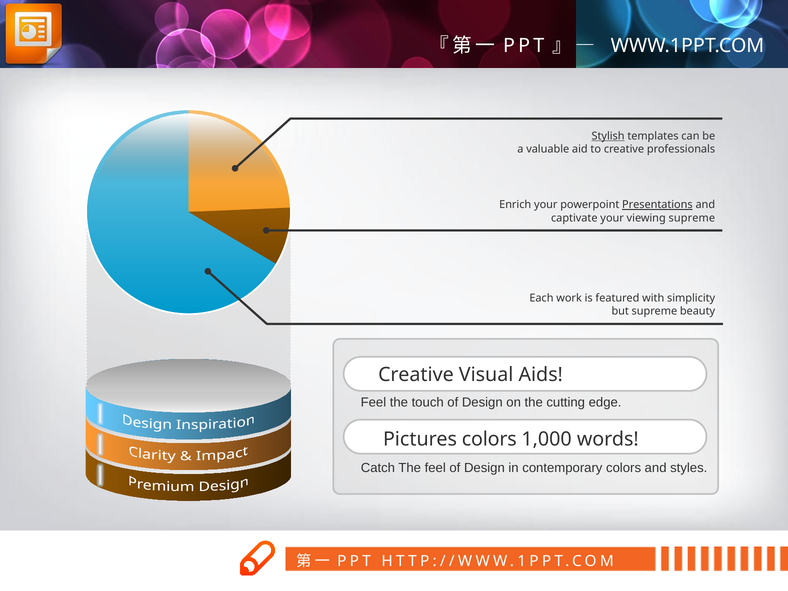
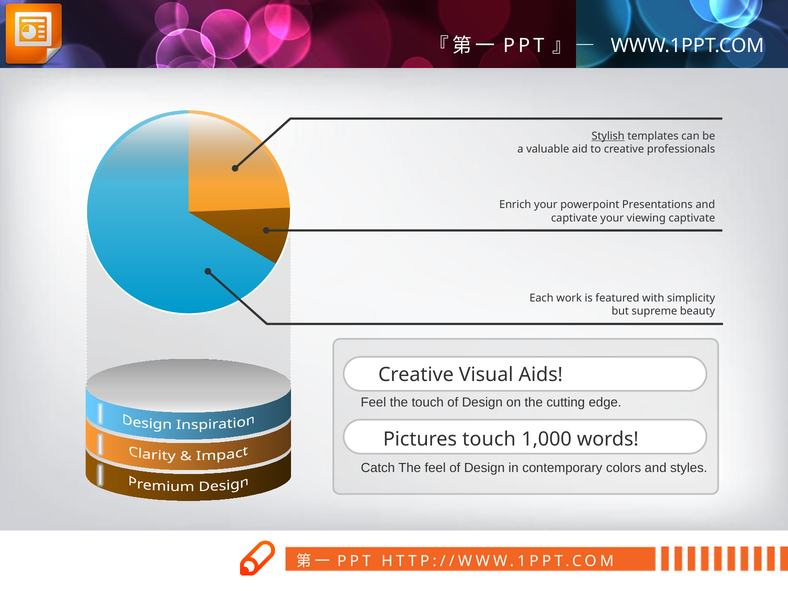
Presentations underline: present -> none (657, 205)
viewing supreme: supreme -> captivate (692, 218)
Pictures colors: colors -> touch (489, 439)
